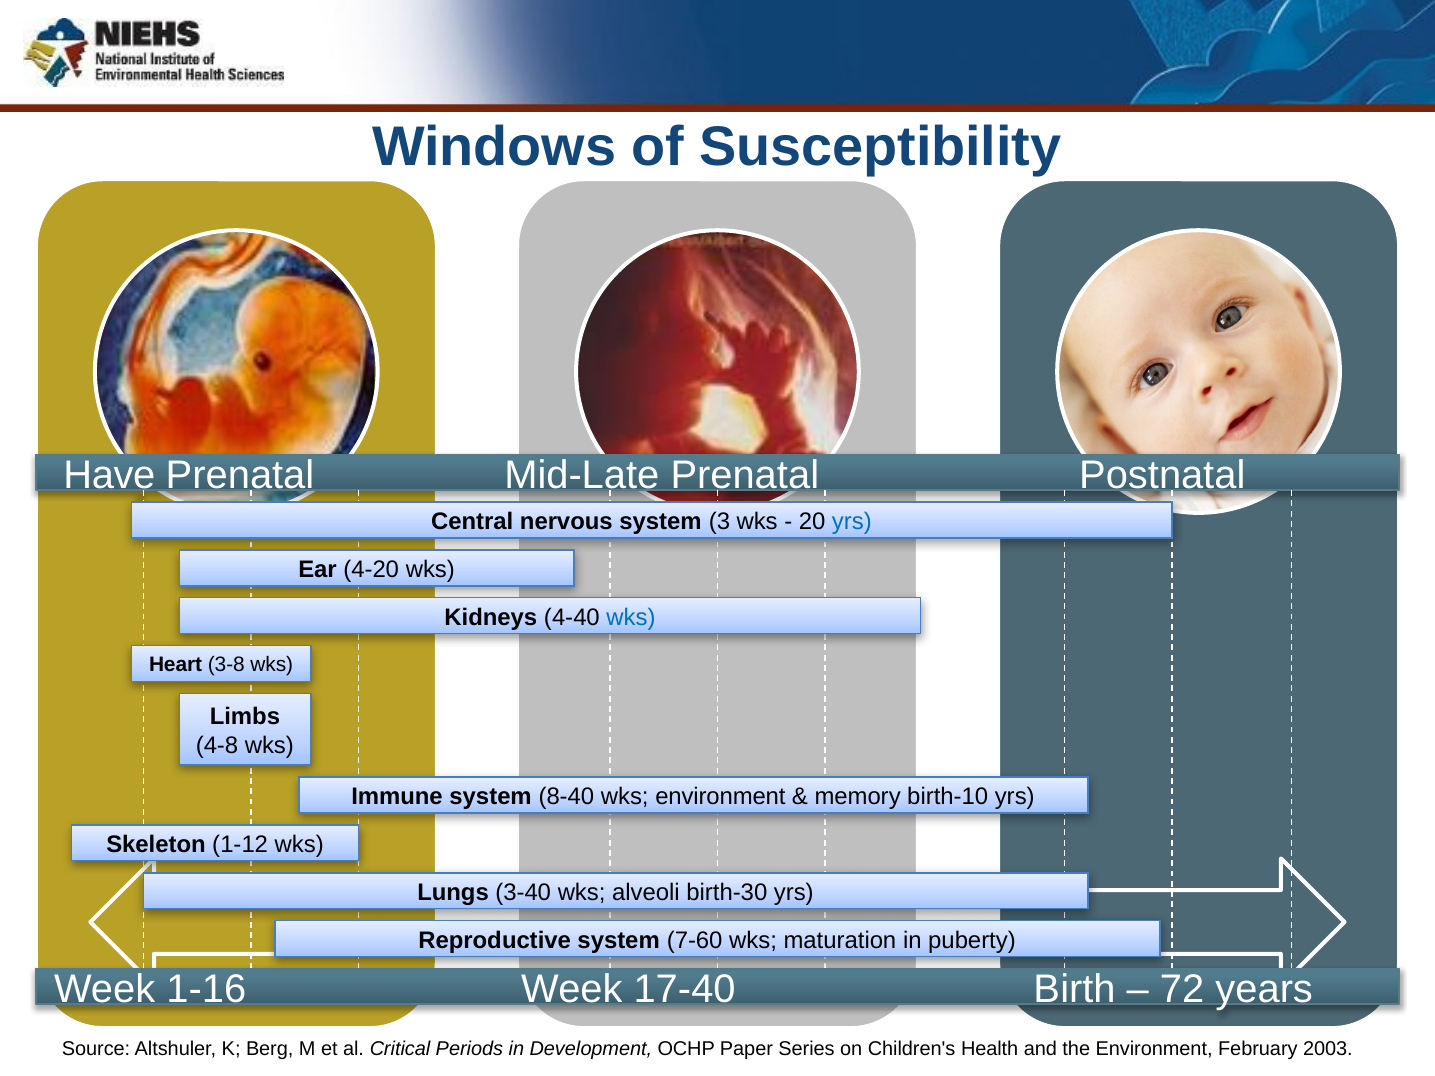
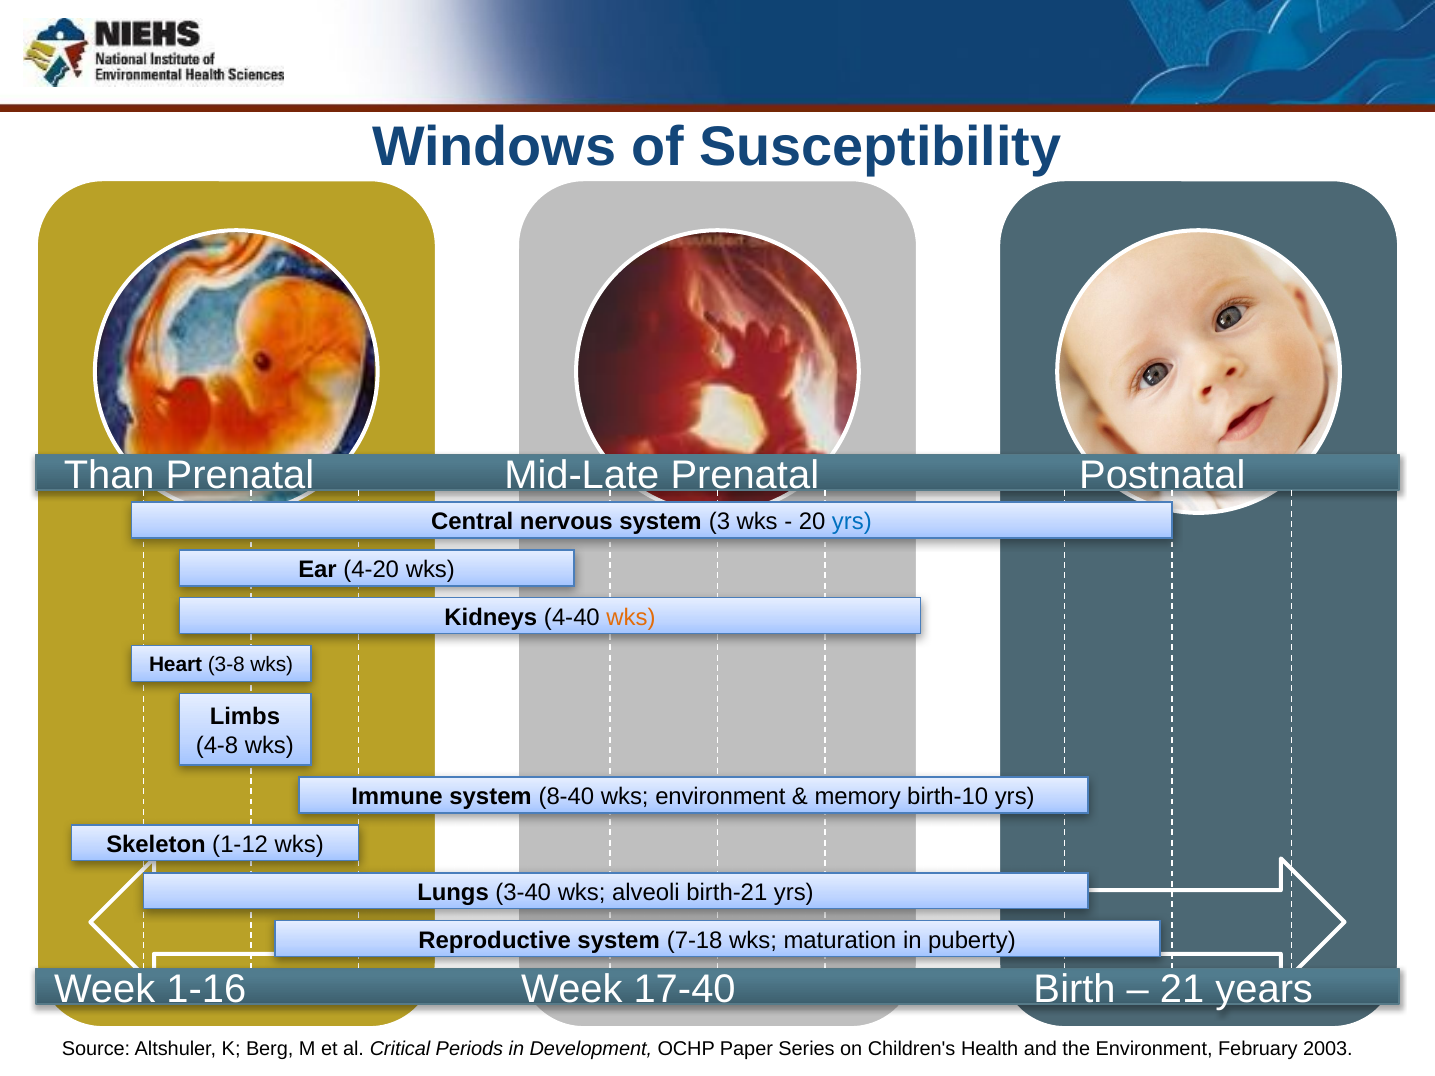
Have: Have -> Than (109, 475)
wks colour: blue -> orange (631, 617)
birth-30: birth-30 -> birth-21 (727, 893)
7-60: 7-60 -> 7-18 (695, 940)
72: 72 -> 21 (1182, 989)
